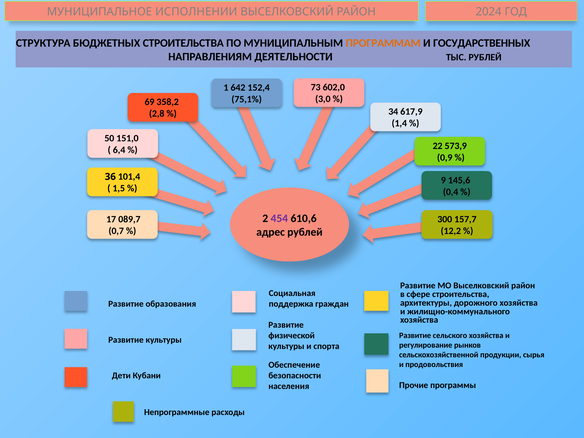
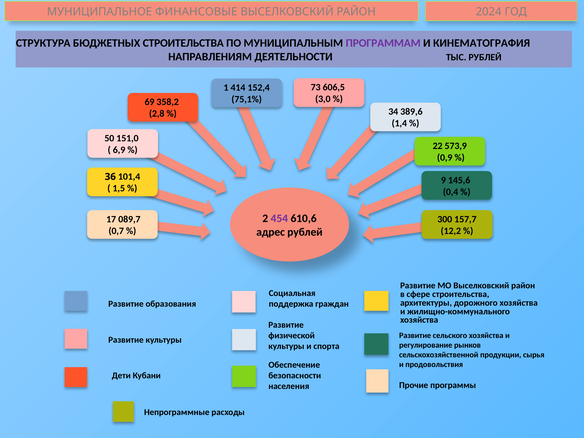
ИСПОЛНЕНИИ: ИСПОЛНЕНИИ -> ФИНАНСОВЫЕ (196, 12)
ПРОГРАММАМ colour: orange -> purple (383, 43)
ГОСУДАРСТВЕННЫХ: ГОСУДАРСТВЕННЫХ -> КИНЕМАТОГРАФИЯ (482, 43)
602,0: 602,0 -> 606,5 (334, 87)
642: 642 -> 414 (238, 88)
617,9: 617,9 -> 389,6 (411, 112)
6,4: 6,4 -> 6,9 (119, 150)
